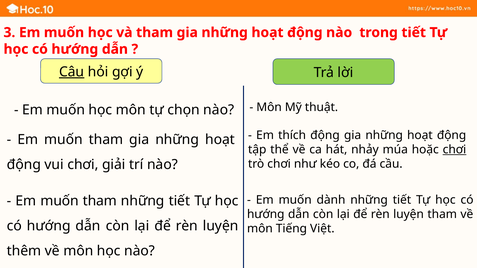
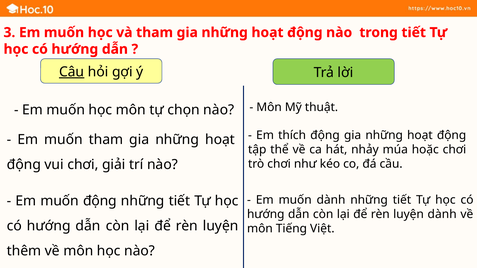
chơi underline: present -> none (454, 150)
tham: tham -> động (100, 201)
luyện tham: tham -> dành (442, 214)
